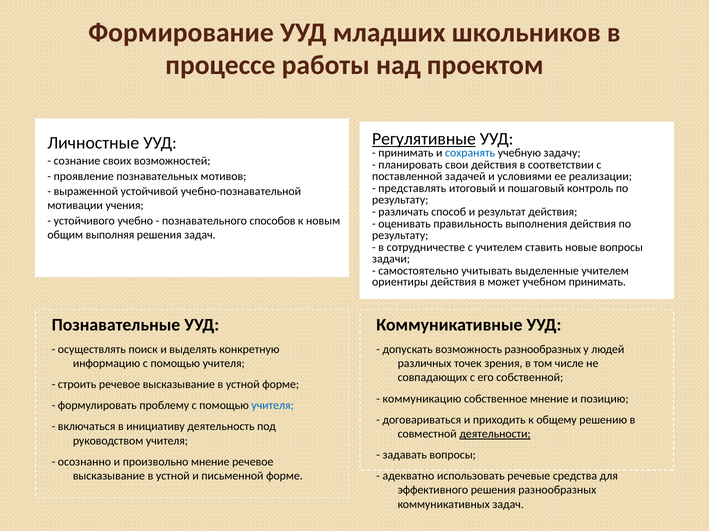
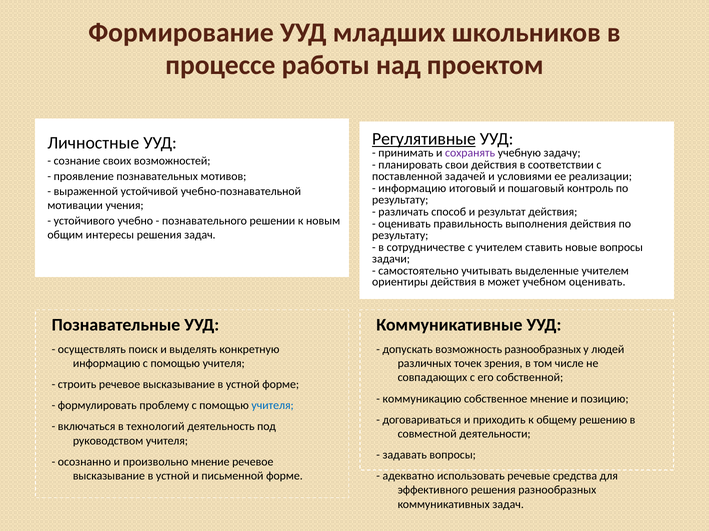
сохранять colour: blue -> purple (470, 153)
представлять: представлять -> информацию (412, 189)
способов: способов -> решении (272, 221)
выполняя: выполняя -> интересы (110, 235)
учебном принимать: принимать -> оценивать (597, 282)
инициативу: инициативу -> технологий (155, 427)
деятельности underline: present -> none (495, 434)
